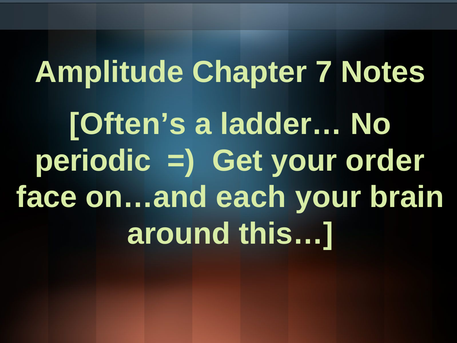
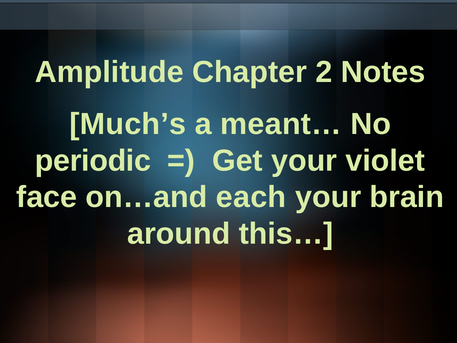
7: 7 -> 2 (324, 72)
Often’s: Often’s -> Much’s (128, 124)
ladder…: ladder… -> meant… (281, 124)
order: order -> violet (385, 161)
